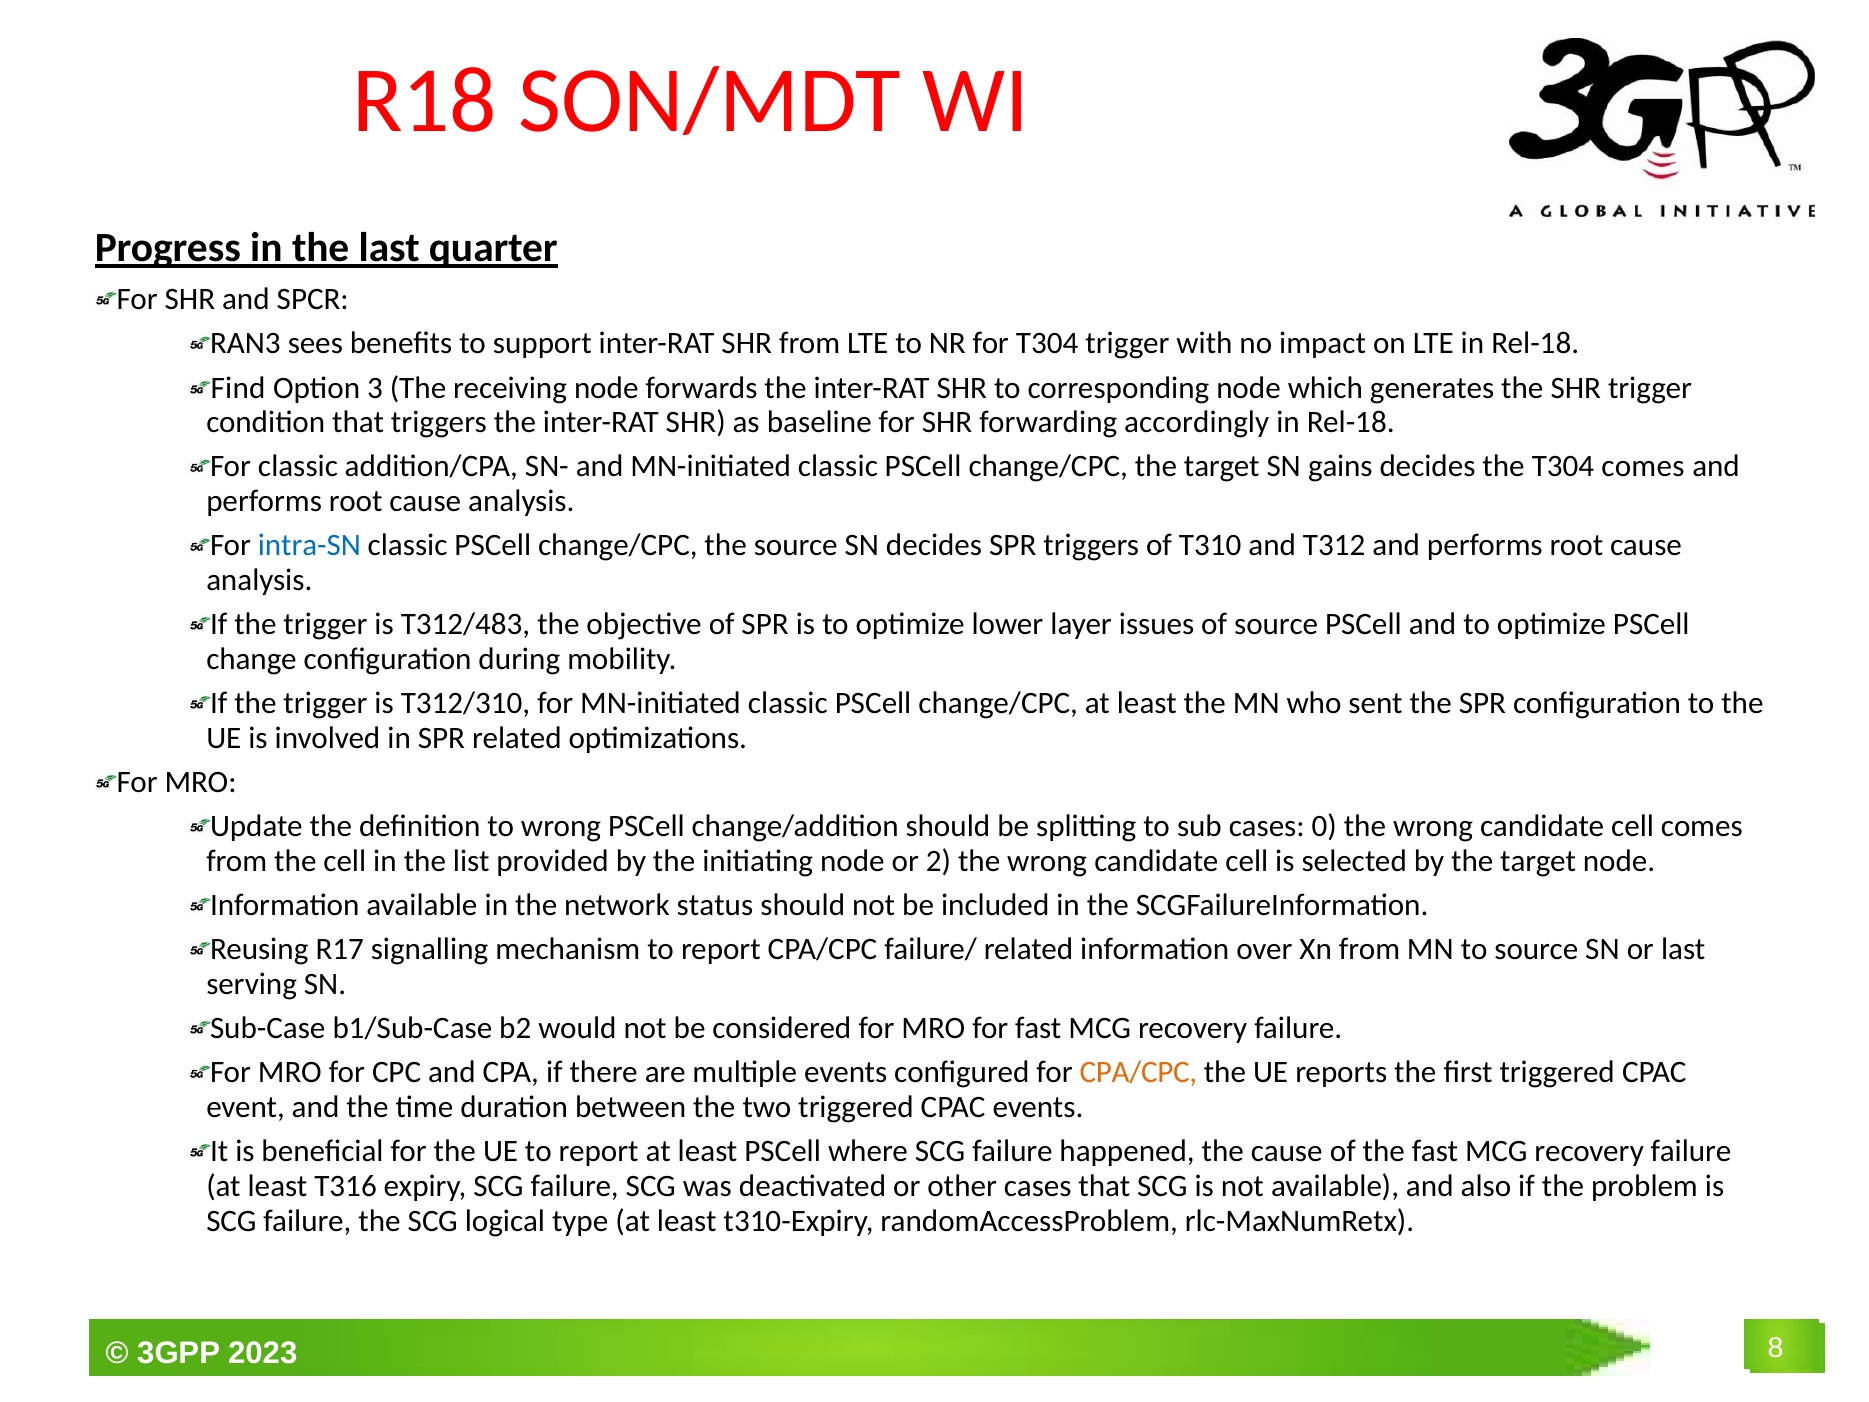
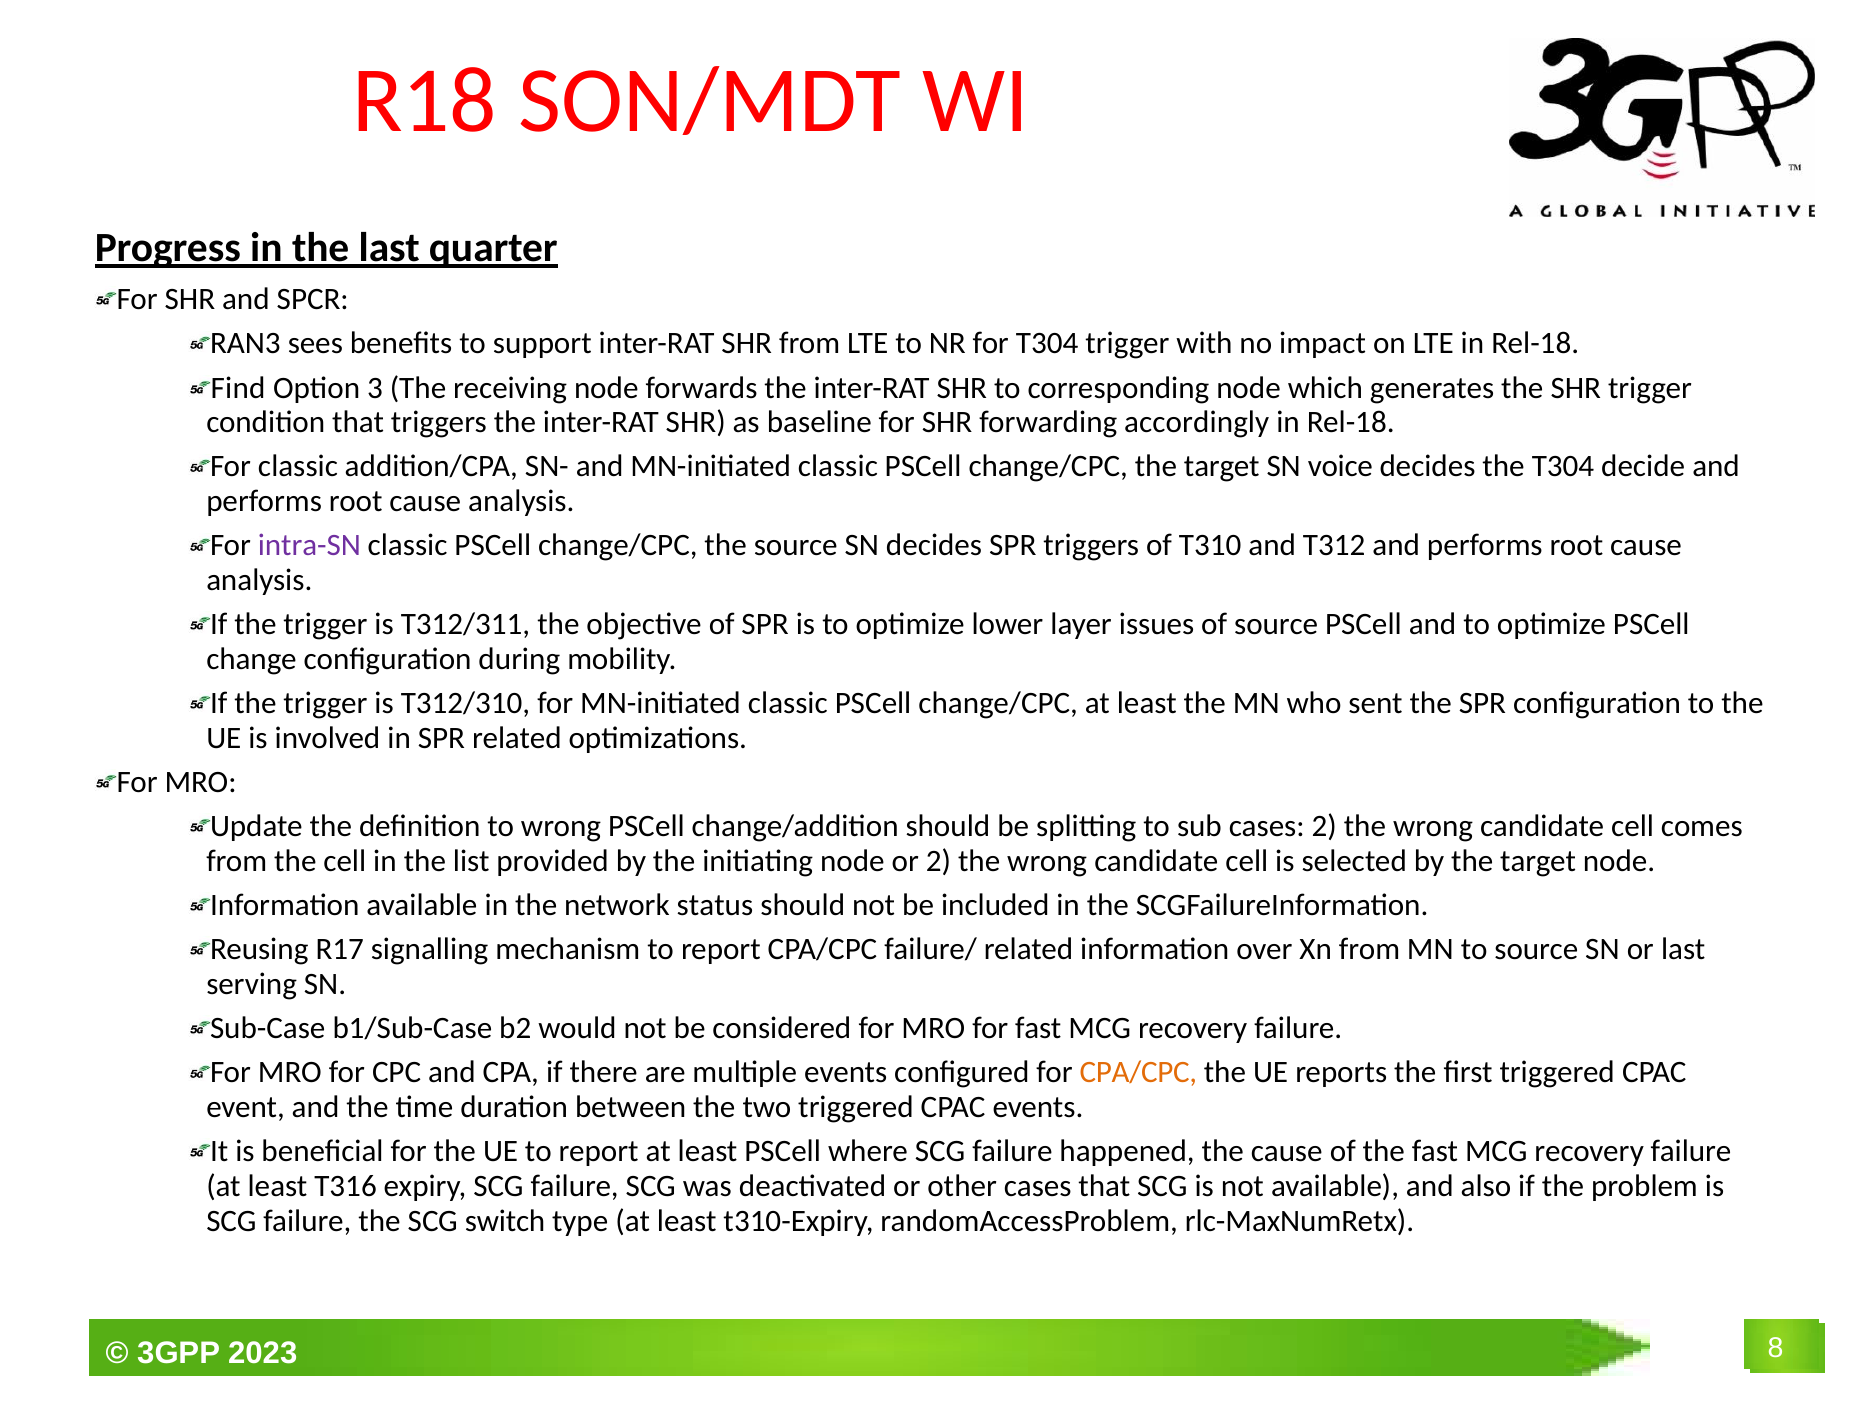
gains: gains -> voice (1340, 467)
T304 comes: comes -> decide (1643, 467)
intra-SN colour: blue -> purple (309, 545)
T312/483: T312/483 -> T312/311 (466, 624)
cases 0: 0 -> 2 (1324, 826)
logical: logical -> switch (505, 1221)
